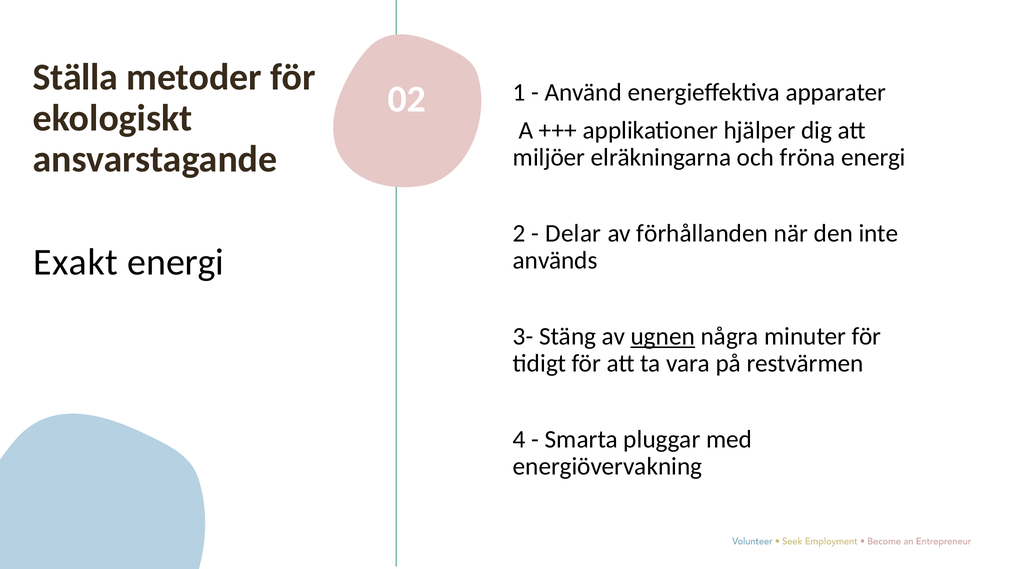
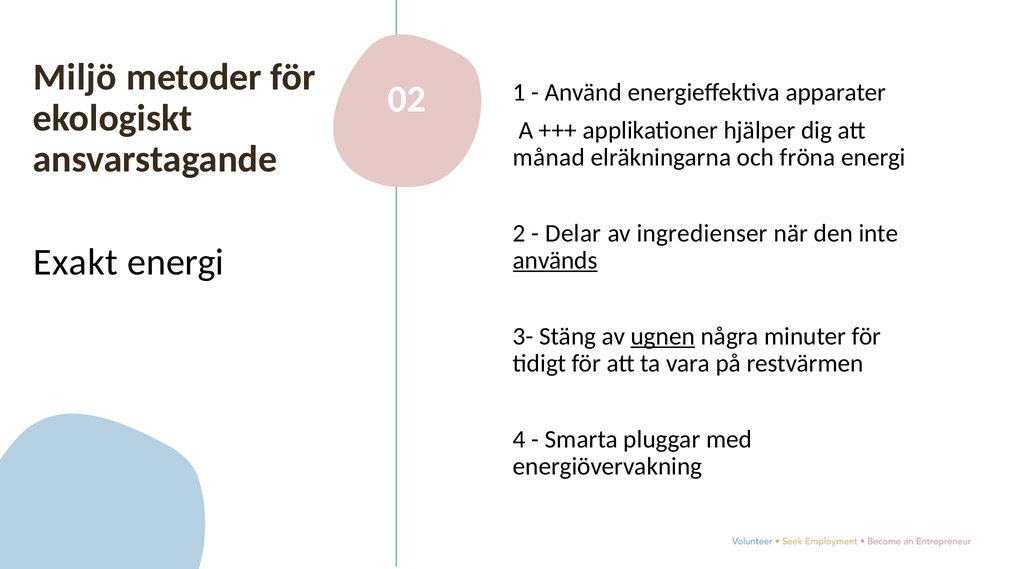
Ställa: Ställa -> Miljö (75, 77)
miljöer: miljöer -> månad (549, 158)
förhållanden: förhållanden -> ingredienser (702, 233)
används underline: none -> present (555, 260)
